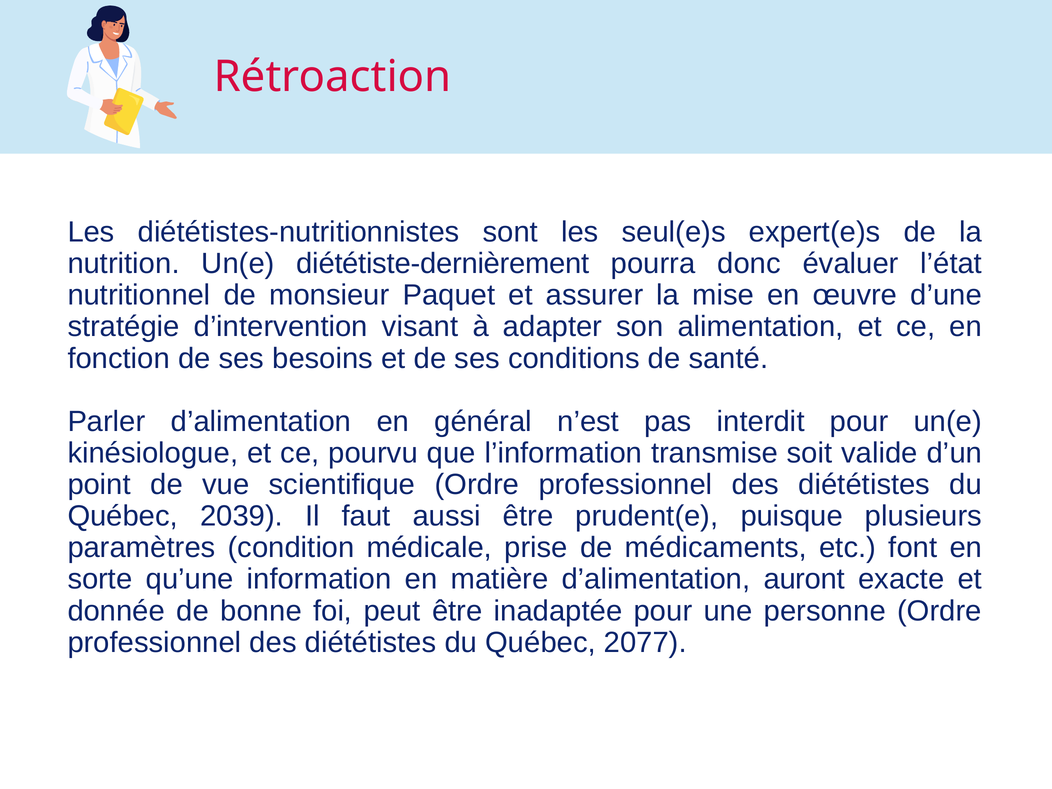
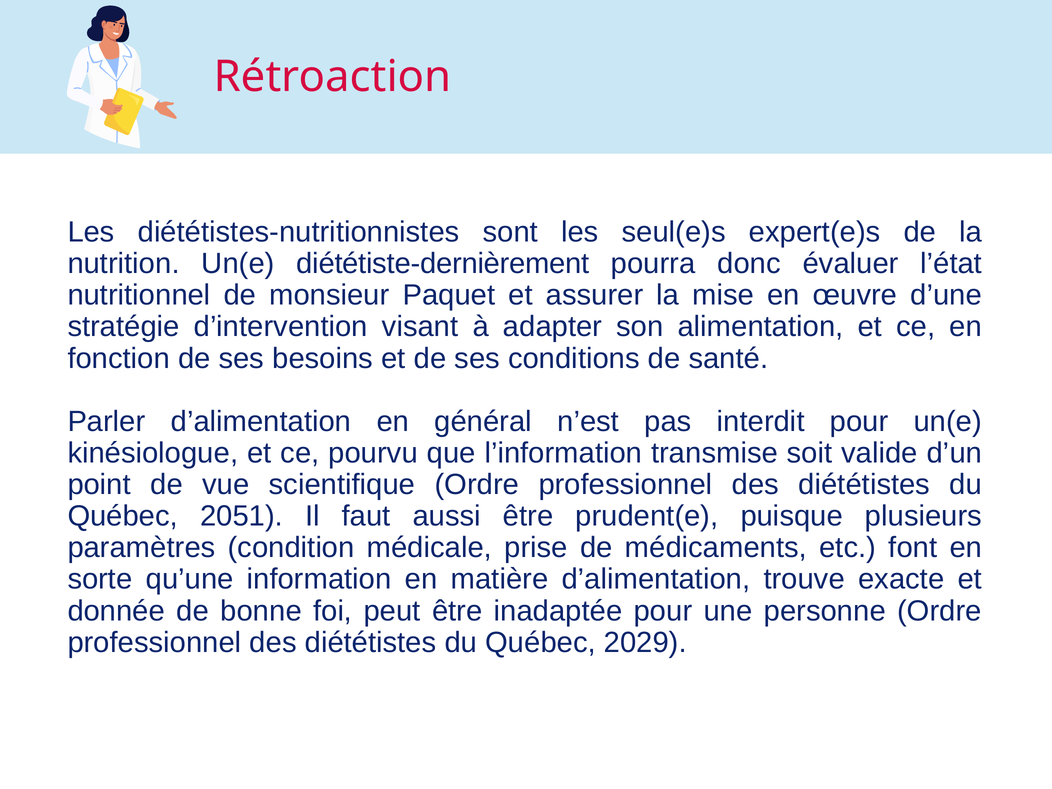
2039: 2039 -> 2051 (241, 516)
auront: auront -> trouve (804, 579)
2077: 2077 -> 2029 (645, 642)
